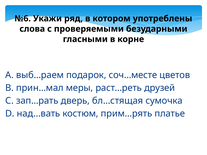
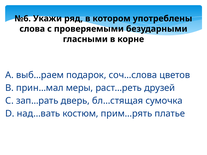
соч…месте: соч…месте -> соч…слова (133, 75)
